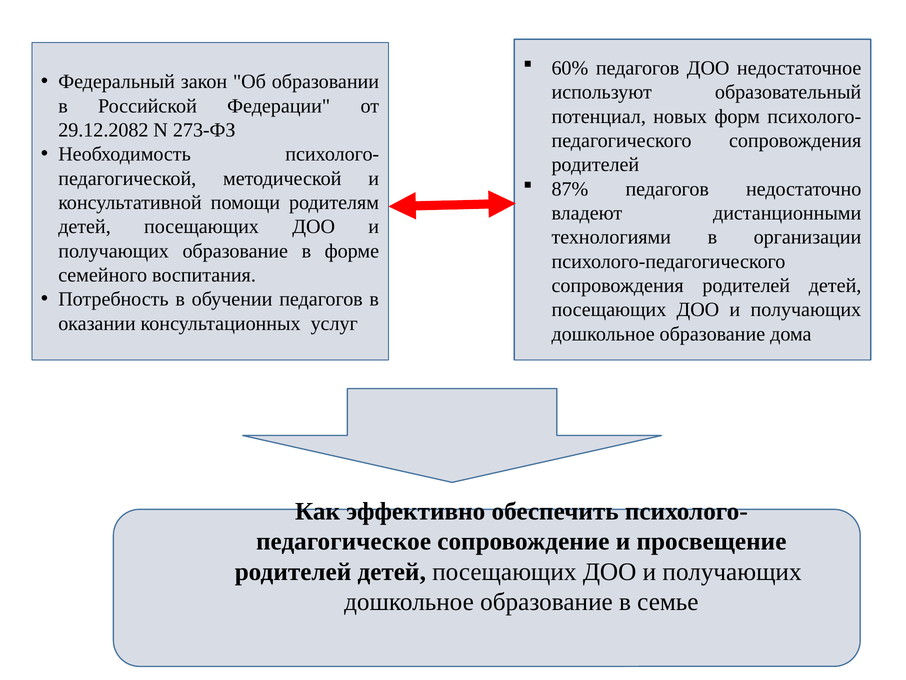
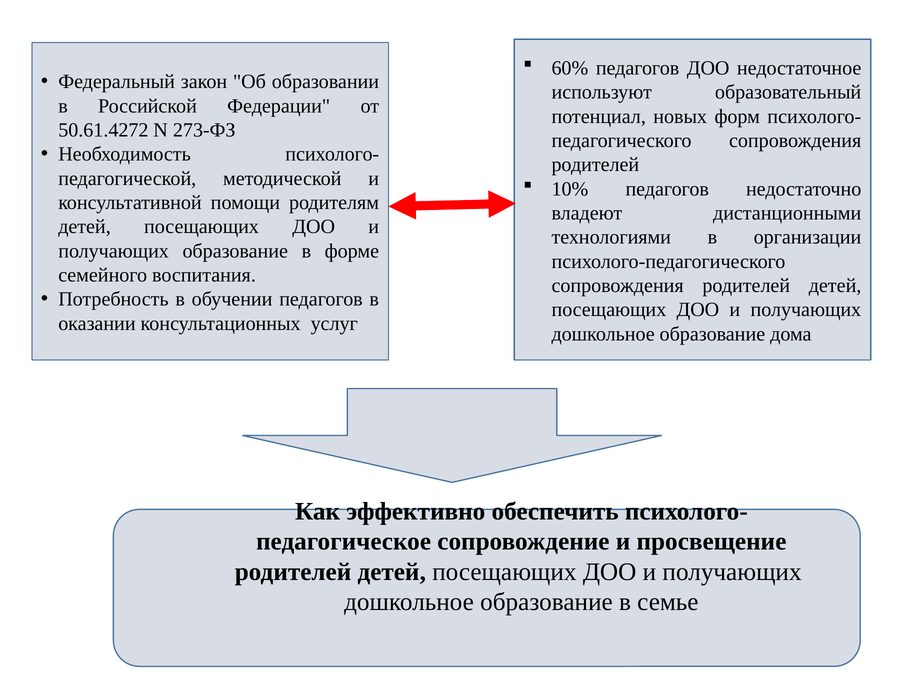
29.12.2082: 29.12.2082 -> 50.61.4272 (103, 130)
87%: 87% -> 10% (570, 189)
